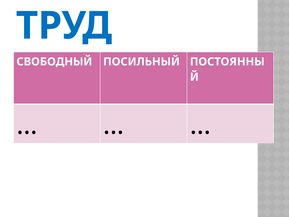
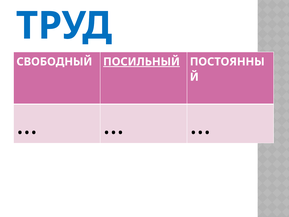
ПОСИЛЬНЫЙ underline: none -> present (141, 62)
